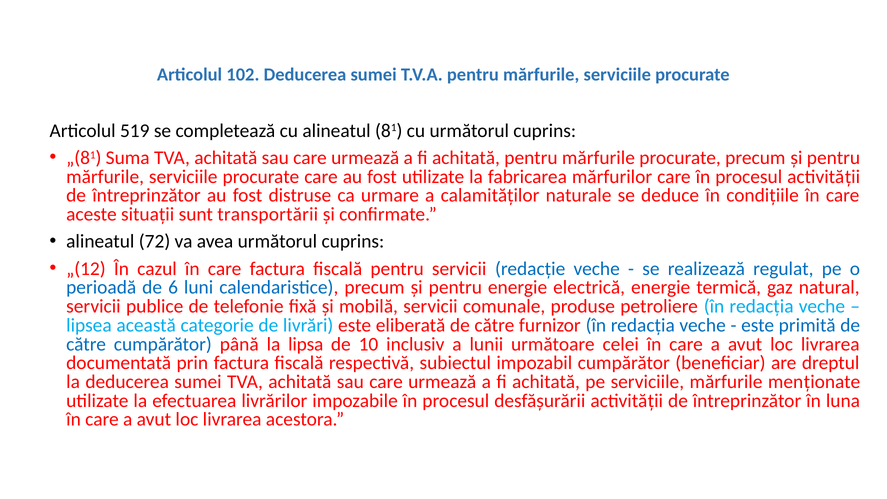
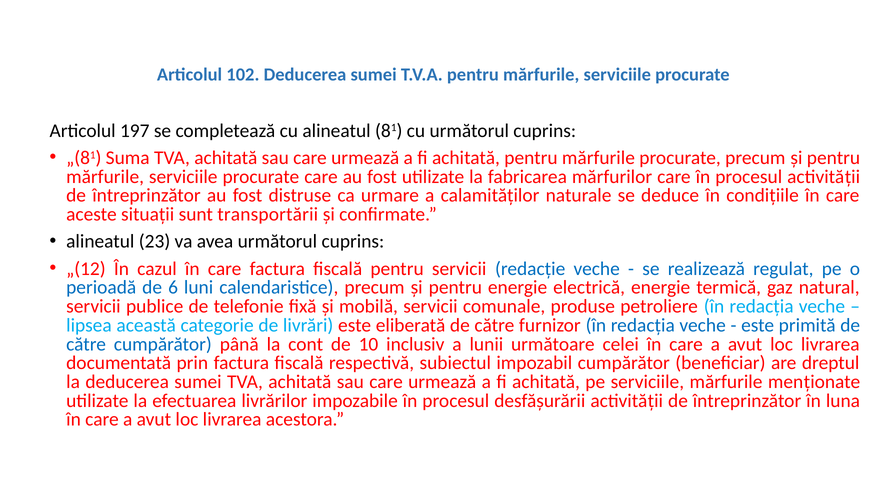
519: 519 -> 197 (135, 131)
72: 72 -> 23 (155, 242)
lipsa: lipsa -> cont (306, 344)
